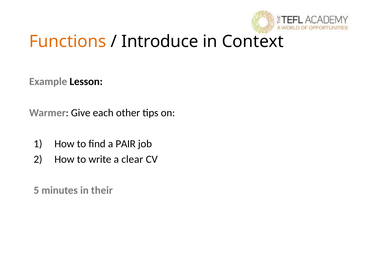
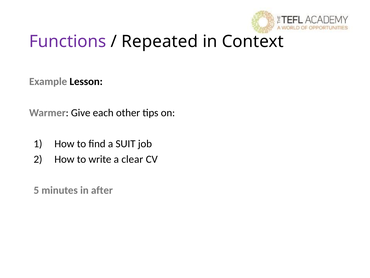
Functions colour: orange -> purple (68, 41)
Introduce: Introduce -> Repeated (160, 41)
PAIR: PAIR -> SUIT (126, 144)
their: their -> after (102, 190)
